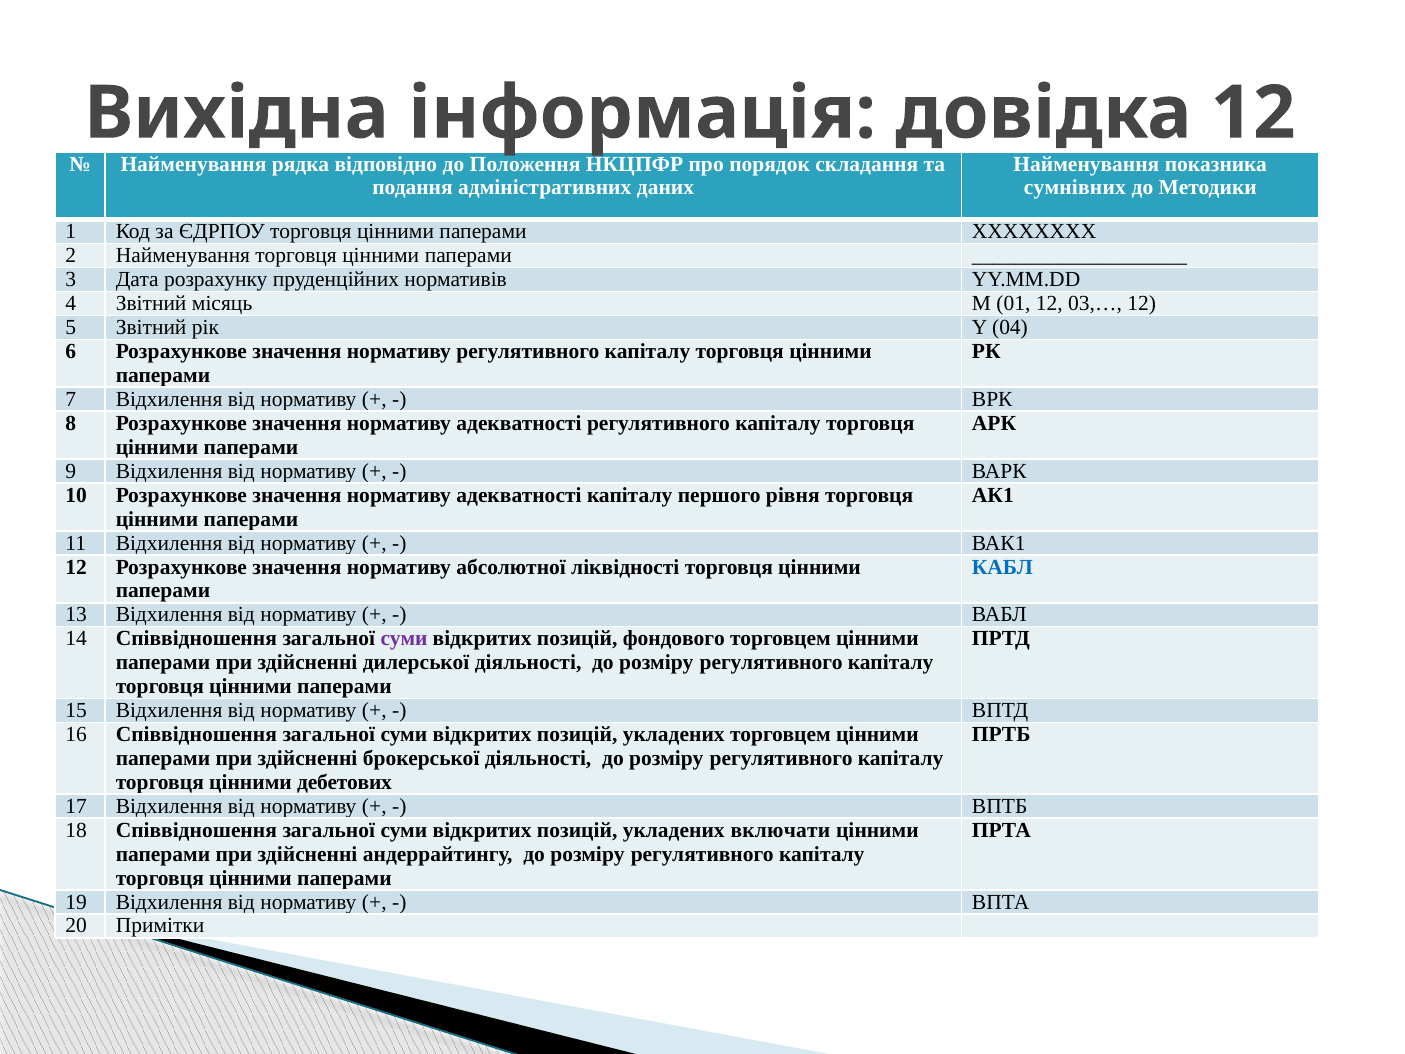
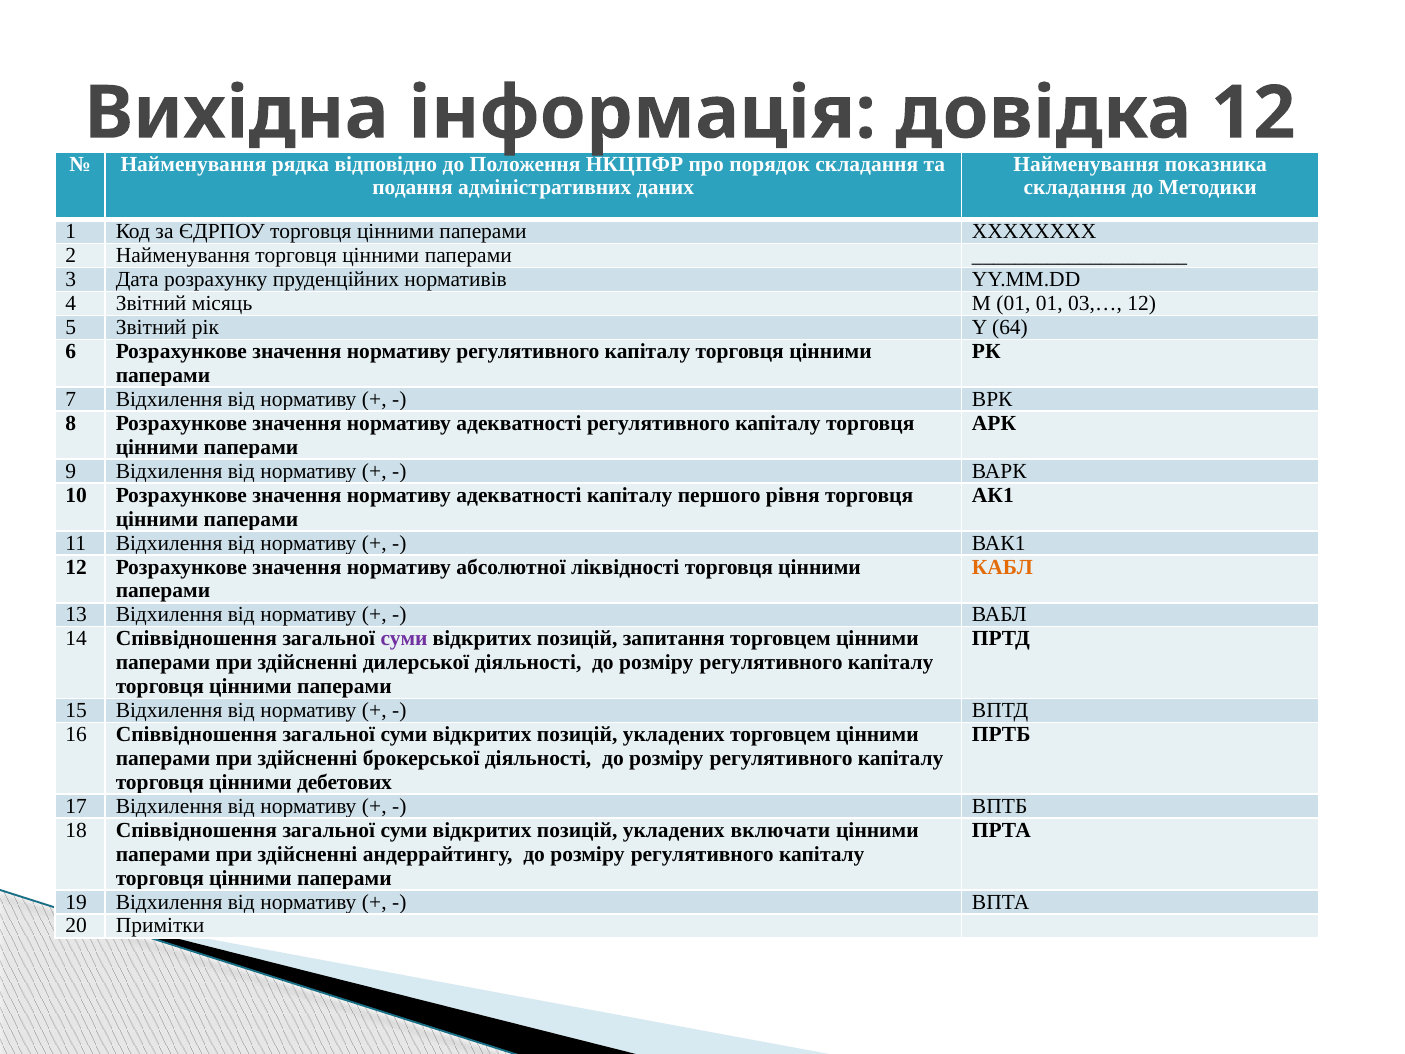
сумнівних: сумнівних -> складання (1075, 188)
01 12: 12 -> 01 (1049, 304)
04: 04 -> 64 (1010, 327)
КАБЛ colour: blue -> orange (1002, 567)
фондового: фондового -> запитання (674, 639)
